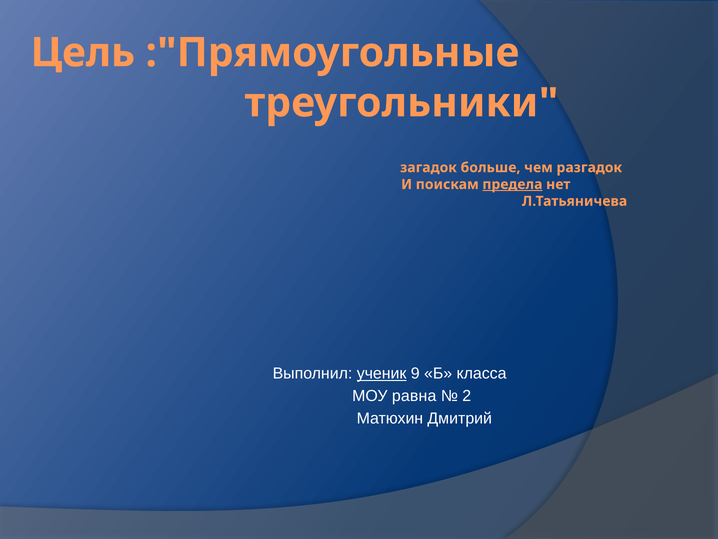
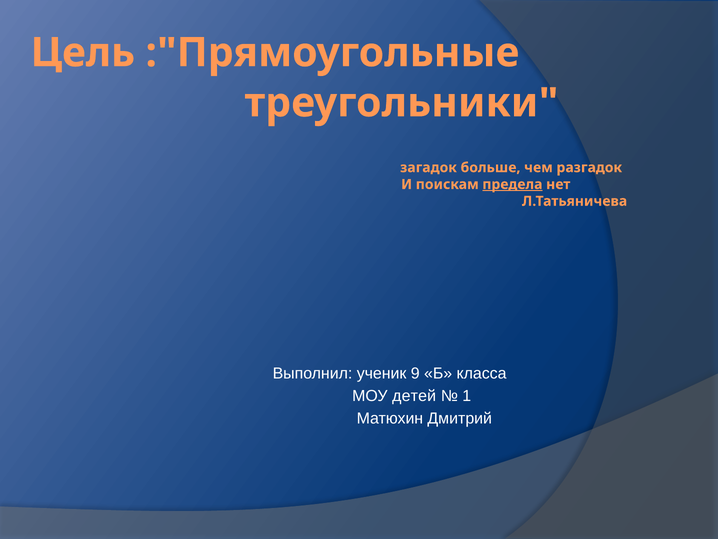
ученик underline: present -> none (382, 373)
равна: равна -> детей (414, 396)
2: 2 -> 1 (467, 396)
